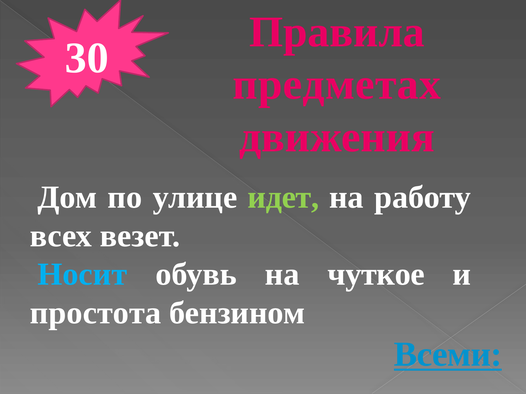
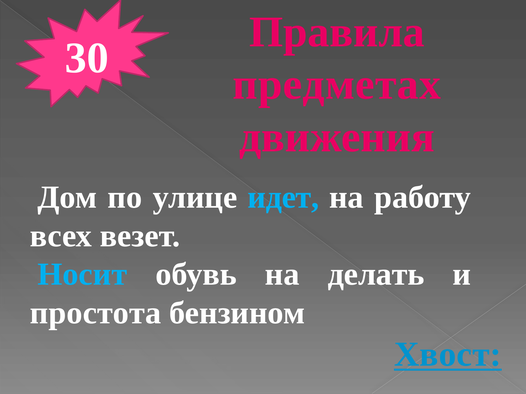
идет colour: light green -> light blue (283, 198)
чуткое: чуткое -> делать (376, 275)
Всеми: Всеми -> Хвост (448, 355)
